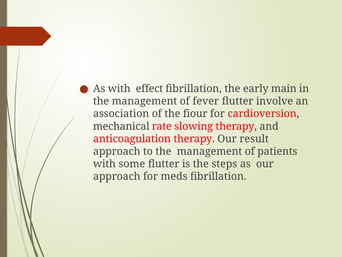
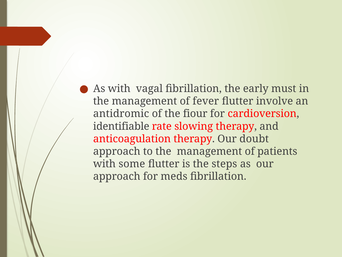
effect: effect -> vagal (149, 89)
main: main -> must (284, 89)
association: association -> antidromic (121, 114)
mechanical: mechanical -> identifiable (121, 126)
result: result -> doubt (254, 139)
